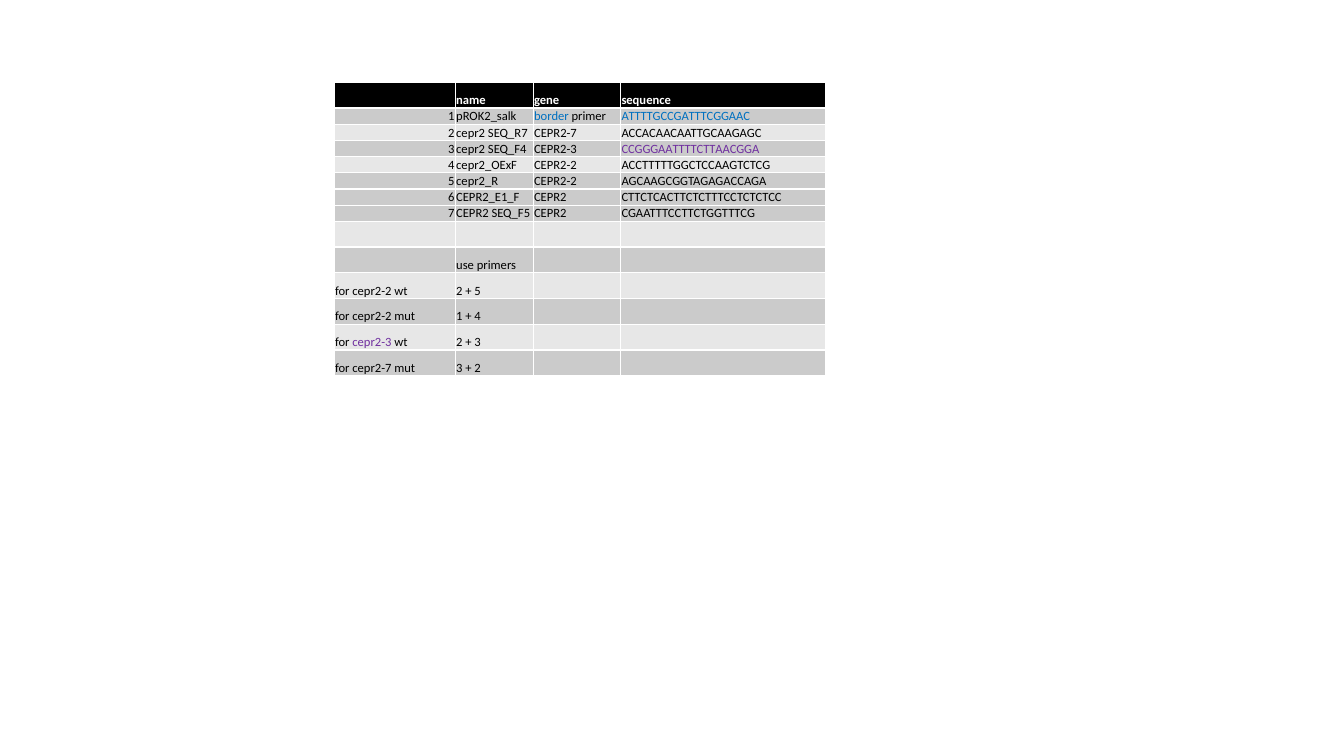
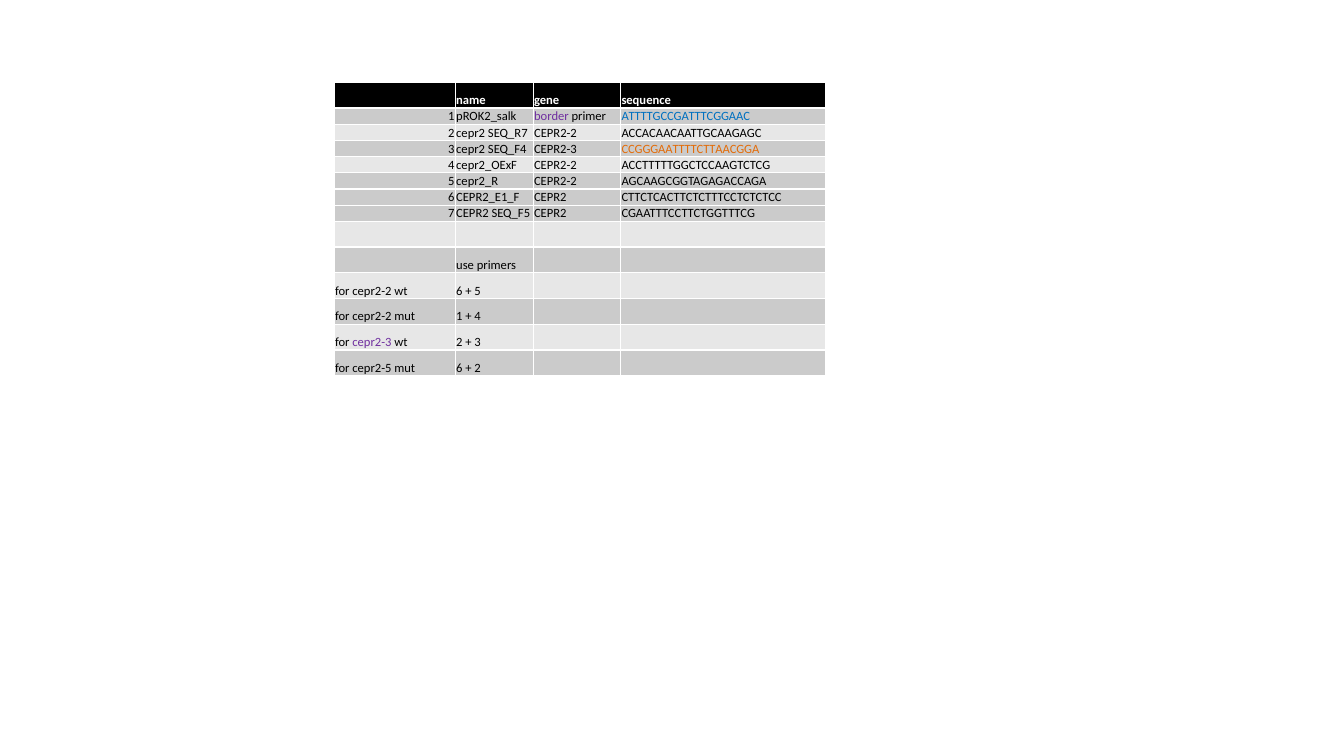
border colour: blue -> purple (551, 117)
CEPR2-7: CEPR2-7 -> CEPR2-2 (555, 133)
CCGGGAATTTTCTTAACGGA colour: purple -> orange (690, 149)
cepr2-2 wt 2: 2 -> 6 (459, 291)
for cepr2-7: cepr2-7 -> cepr2-5 (372, 368)
mut 3: 3 -> 6 (459, 368)
